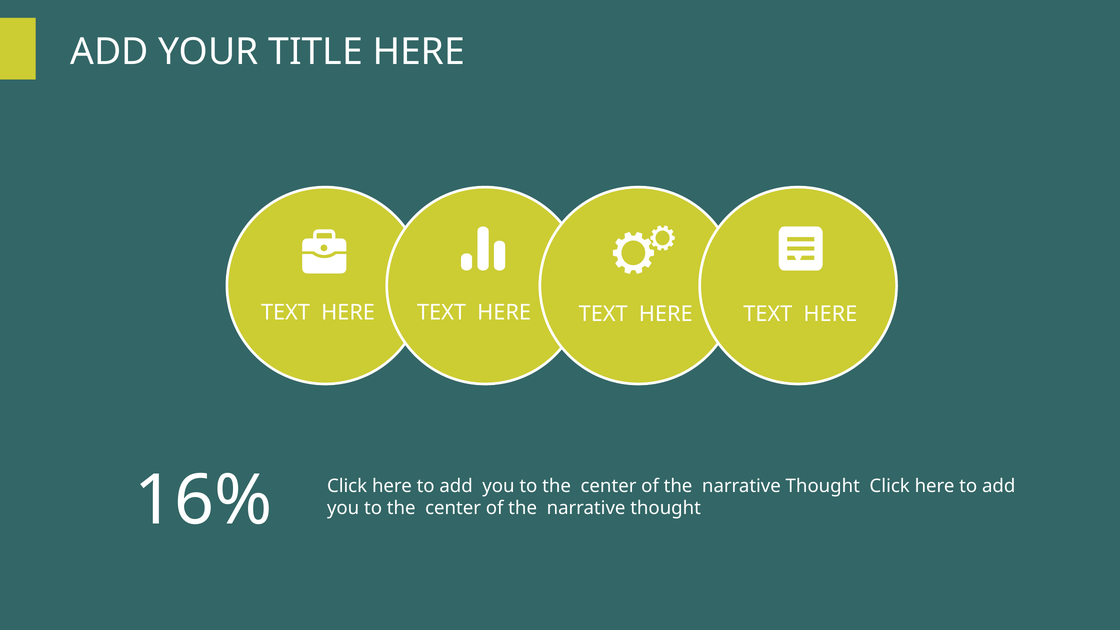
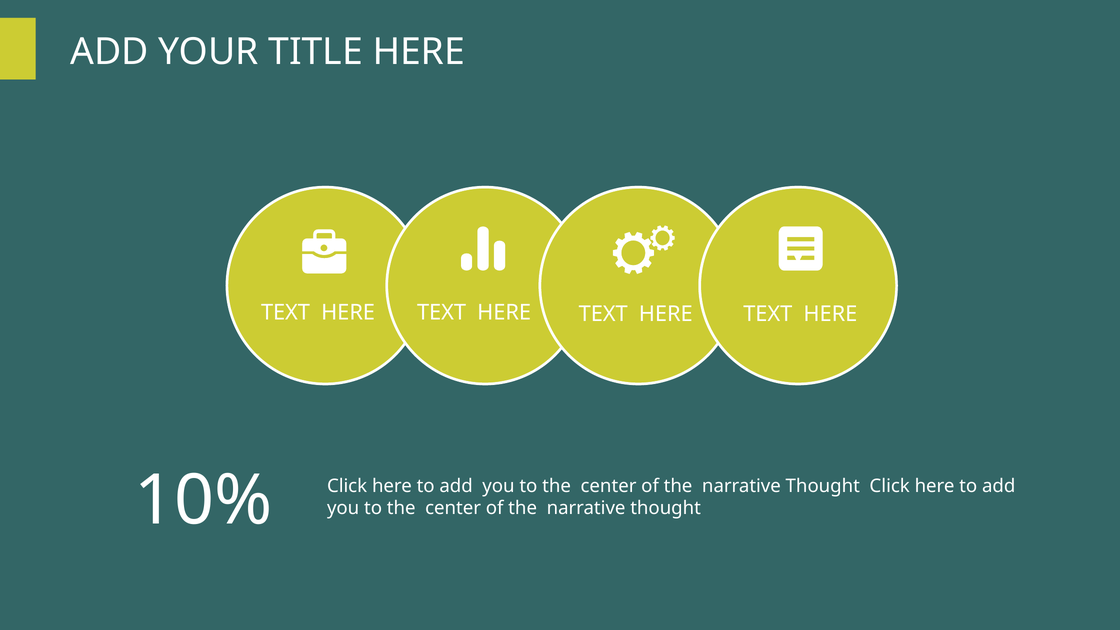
16%: 16% -> 10% (203, 501)
